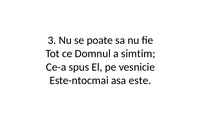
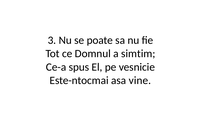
este: este -> vine (140, 80)
